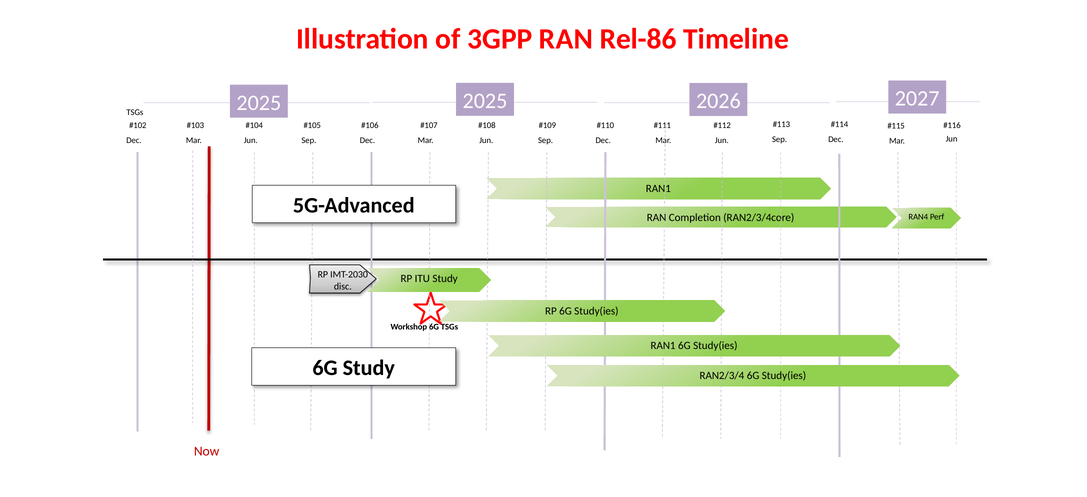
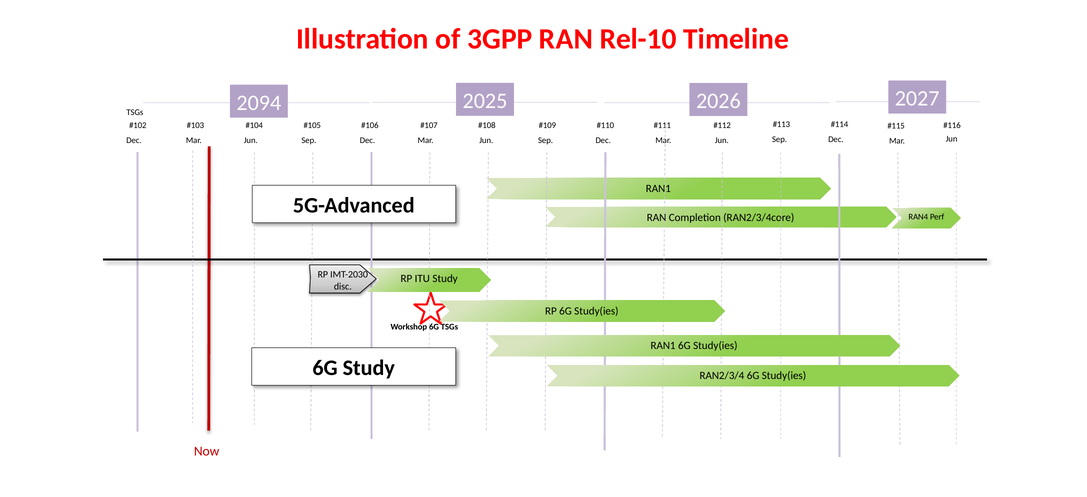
Rel-86: Rel-86 -> Rel-10 (638, 39)
2025: 2025 -> 2094 (259, 103)
